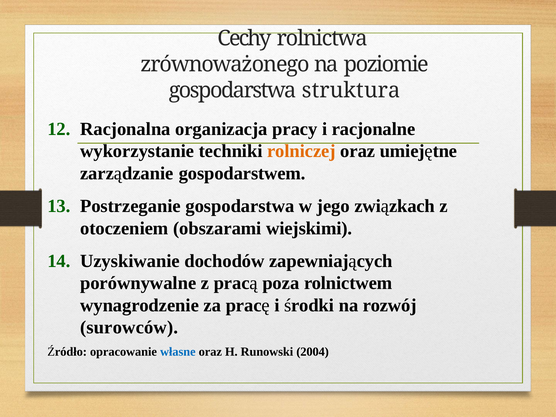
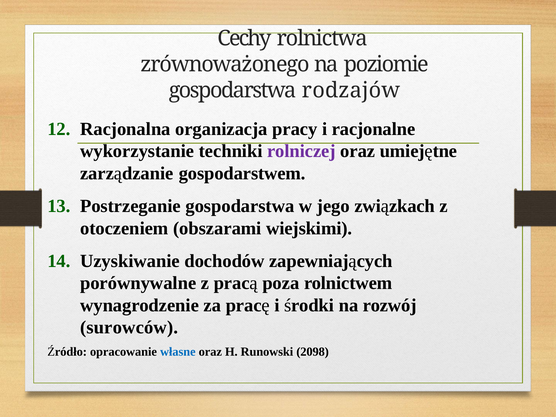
struktura: struktura -> rodzajów (351, 90)
rolniczej colour: orange -> purple (301, 151)
2004: 2004 -> 2098 (313, 352)
